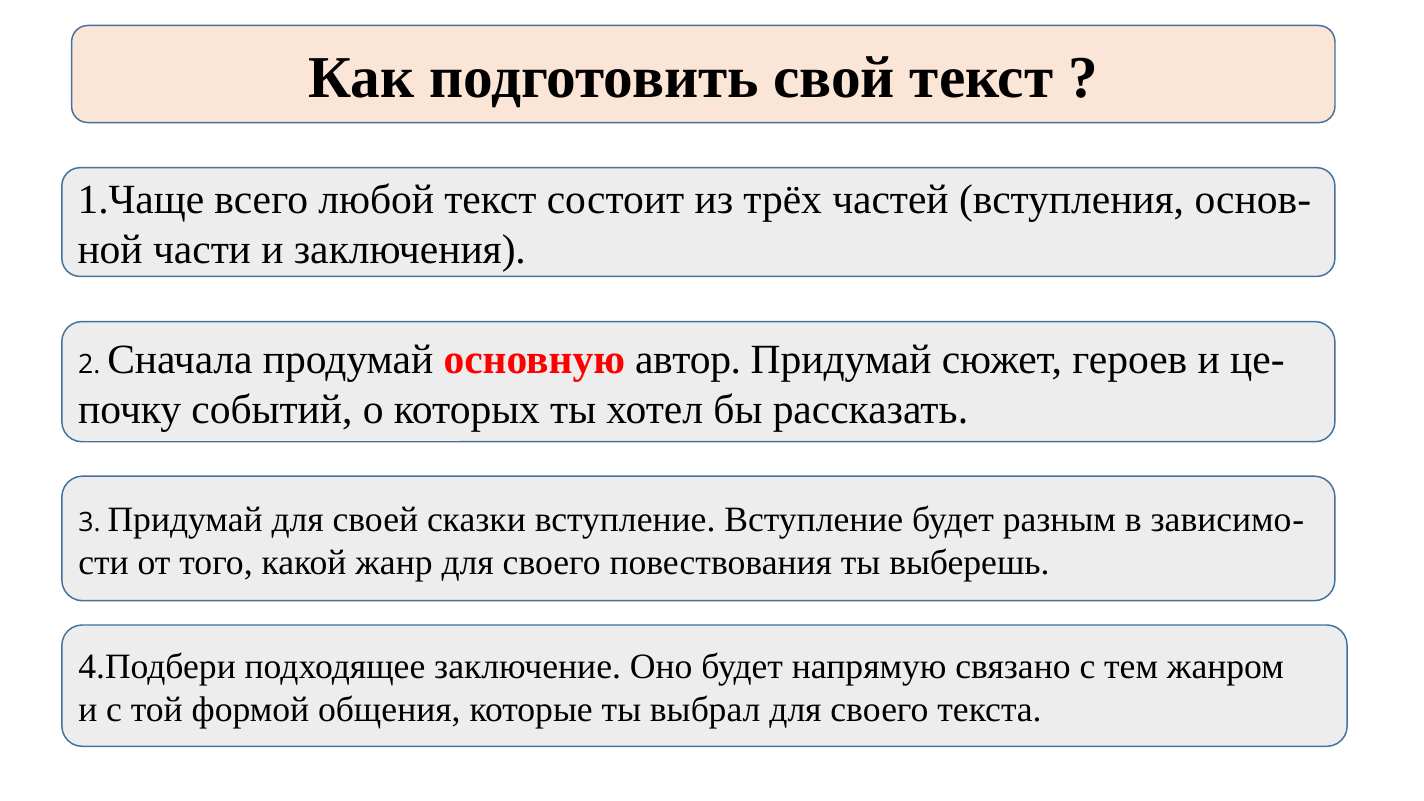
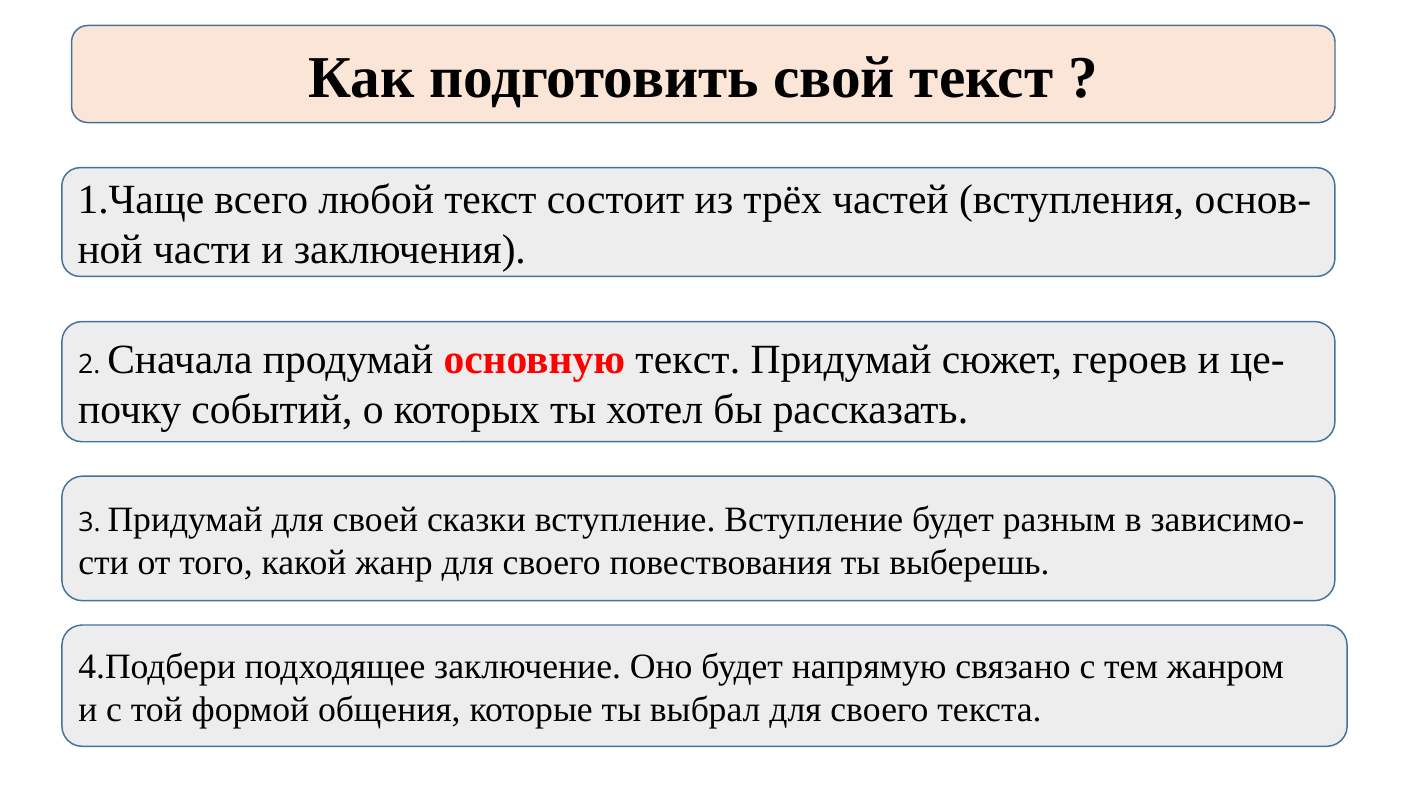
автор: автор -> текст (688, 360)
